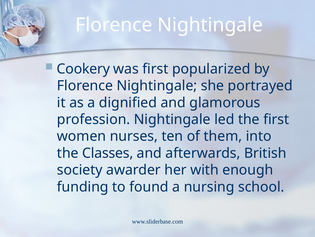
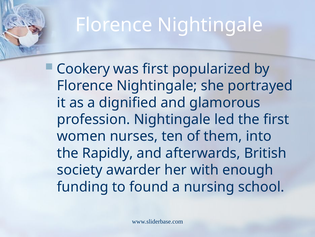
Classes: Classes -> Rapidly (108, 153)
